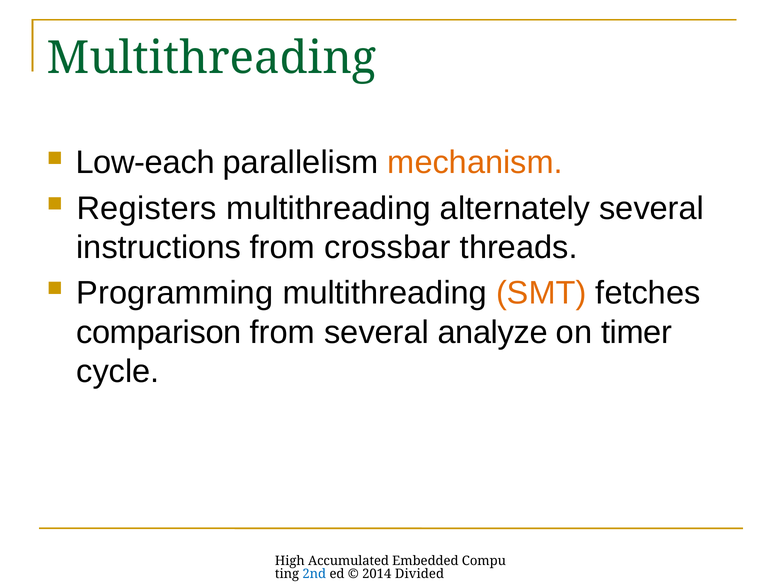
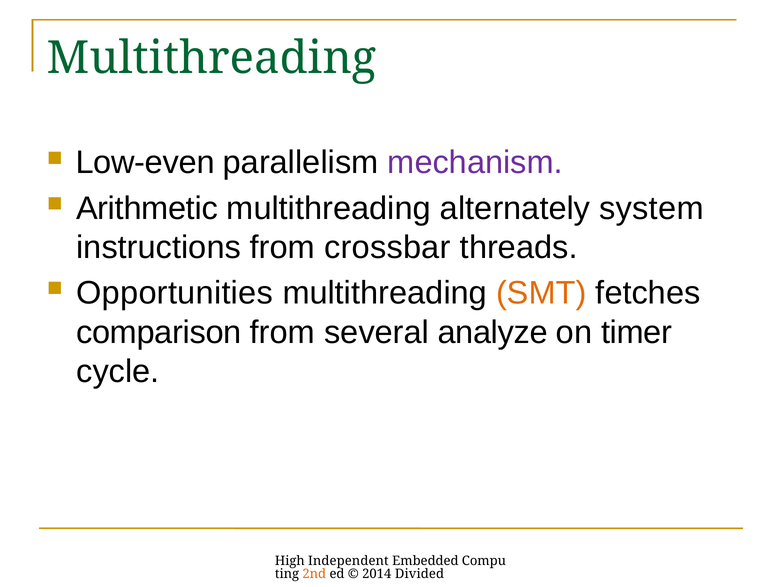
Low-each: Low-each -> Low-even (145, 163)
mechanism colour: orange -> purple (475, 163)
Registers: Registers -> Arithmetic (147, 208)
alternately several: several -> system (652, 208)
Programming: Programming -> Opportunities (175, 293)
Accumulated: Accumulated -> Independent (348, 561)
2nd colour: blue -> orange (314, 574)
